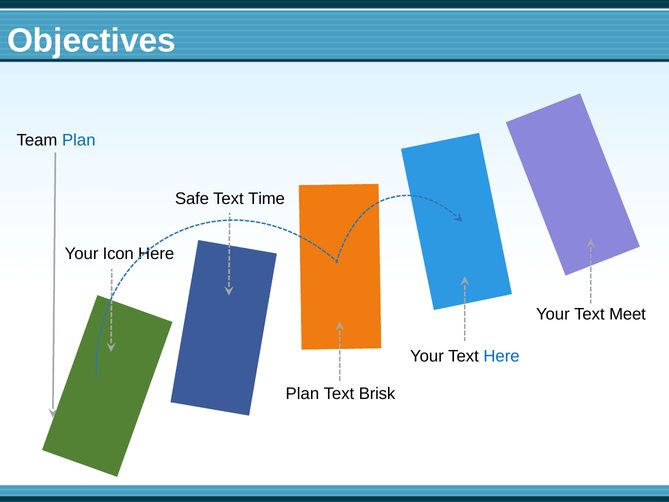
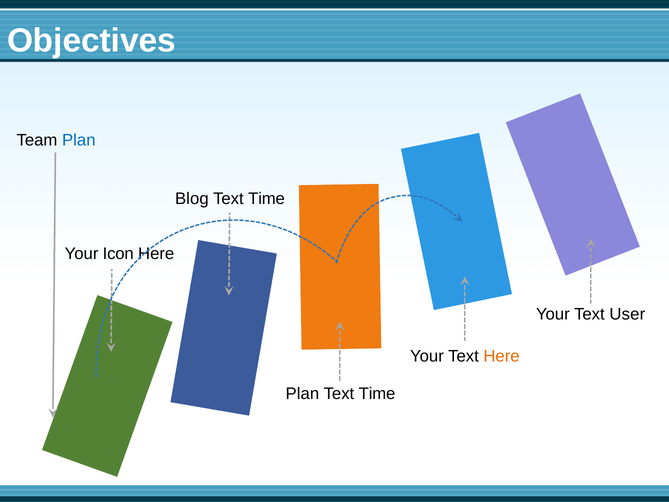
Safe: Safe -> Blog (192, 199)
Meet: Meet -> User (627, 314)
Here colour: blue -> orange (502, 356)
Brisk: Brisk -> Time (377, 393)
